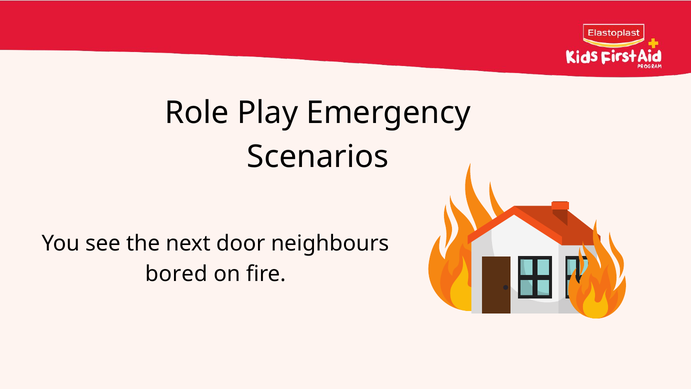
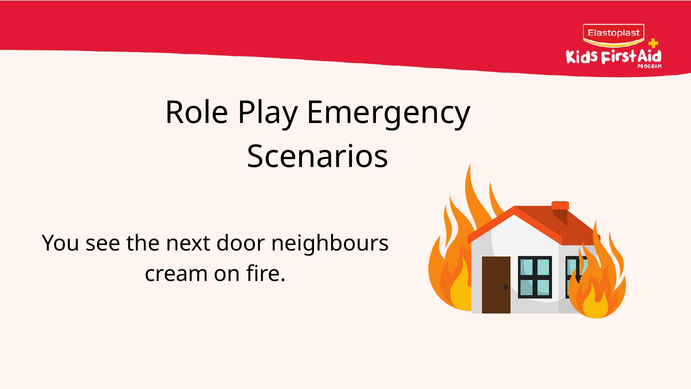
bored: bored -> cream (176, 274)
